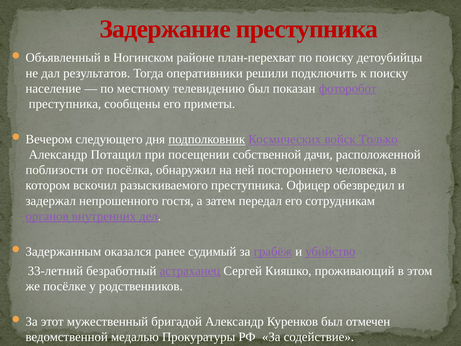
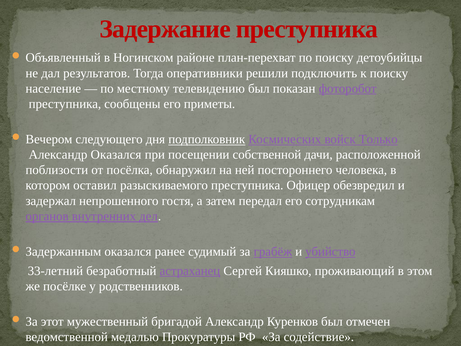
Александр Потащил: Потащил -> Оказался (116, 155)
вскочил: вскочил -> оставил (95, 185)
